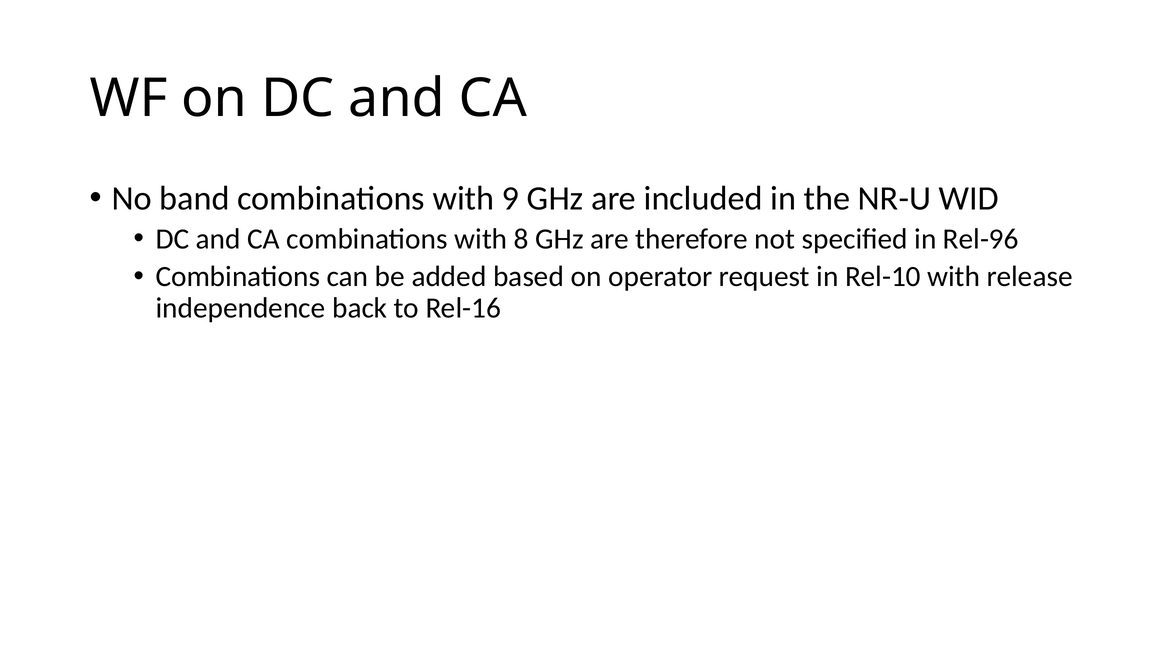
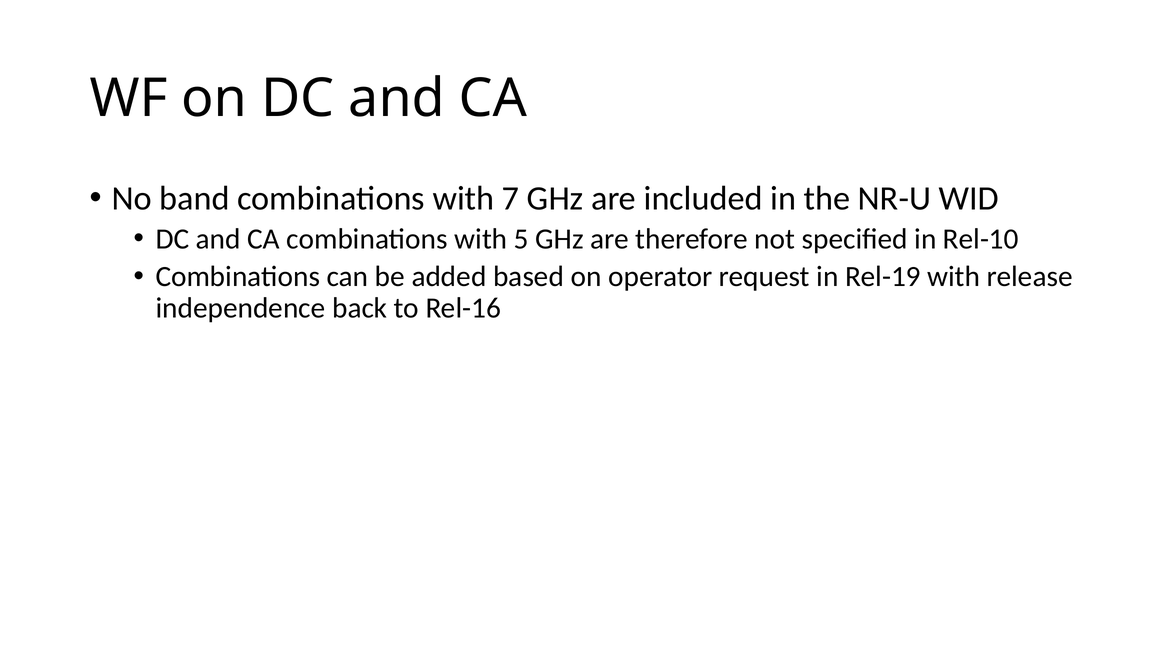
9: 9 -> 7 (511, 198)
8: 8 -> 5 (521, 239)
Rel-96: Rel-96 -> Rel-10 (981, 239)
Rel-10: Rel-10 -> Rel-19 (883, 277)
